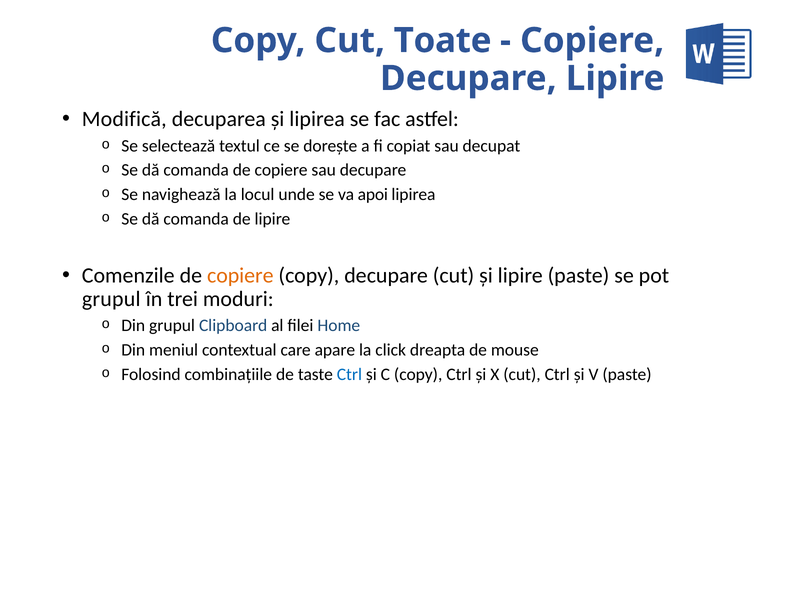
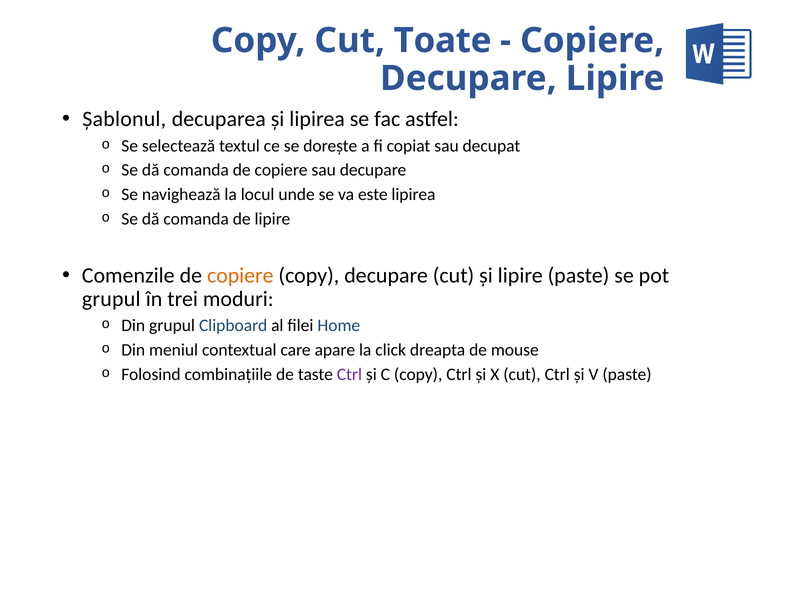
Modifică: Modifică -> Şablonul (124, 119)
apoi: apoi -> este (373, 195)
Ctrl colour: blue -> purple (349, 375)
